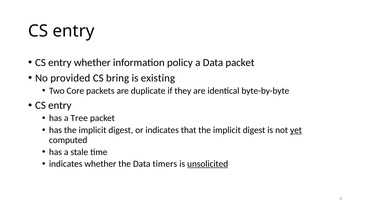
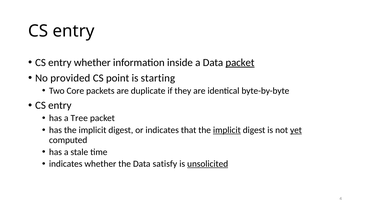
policy: policy -> inside (180, 63)
packet underline: none -> present (240, 63)
bring: bring -> point (118, 78)
existing: existing -> starting (158, 78)
implicit underline: none -> present (227, 130)
timers: timers -> satisfy (165, 164)
